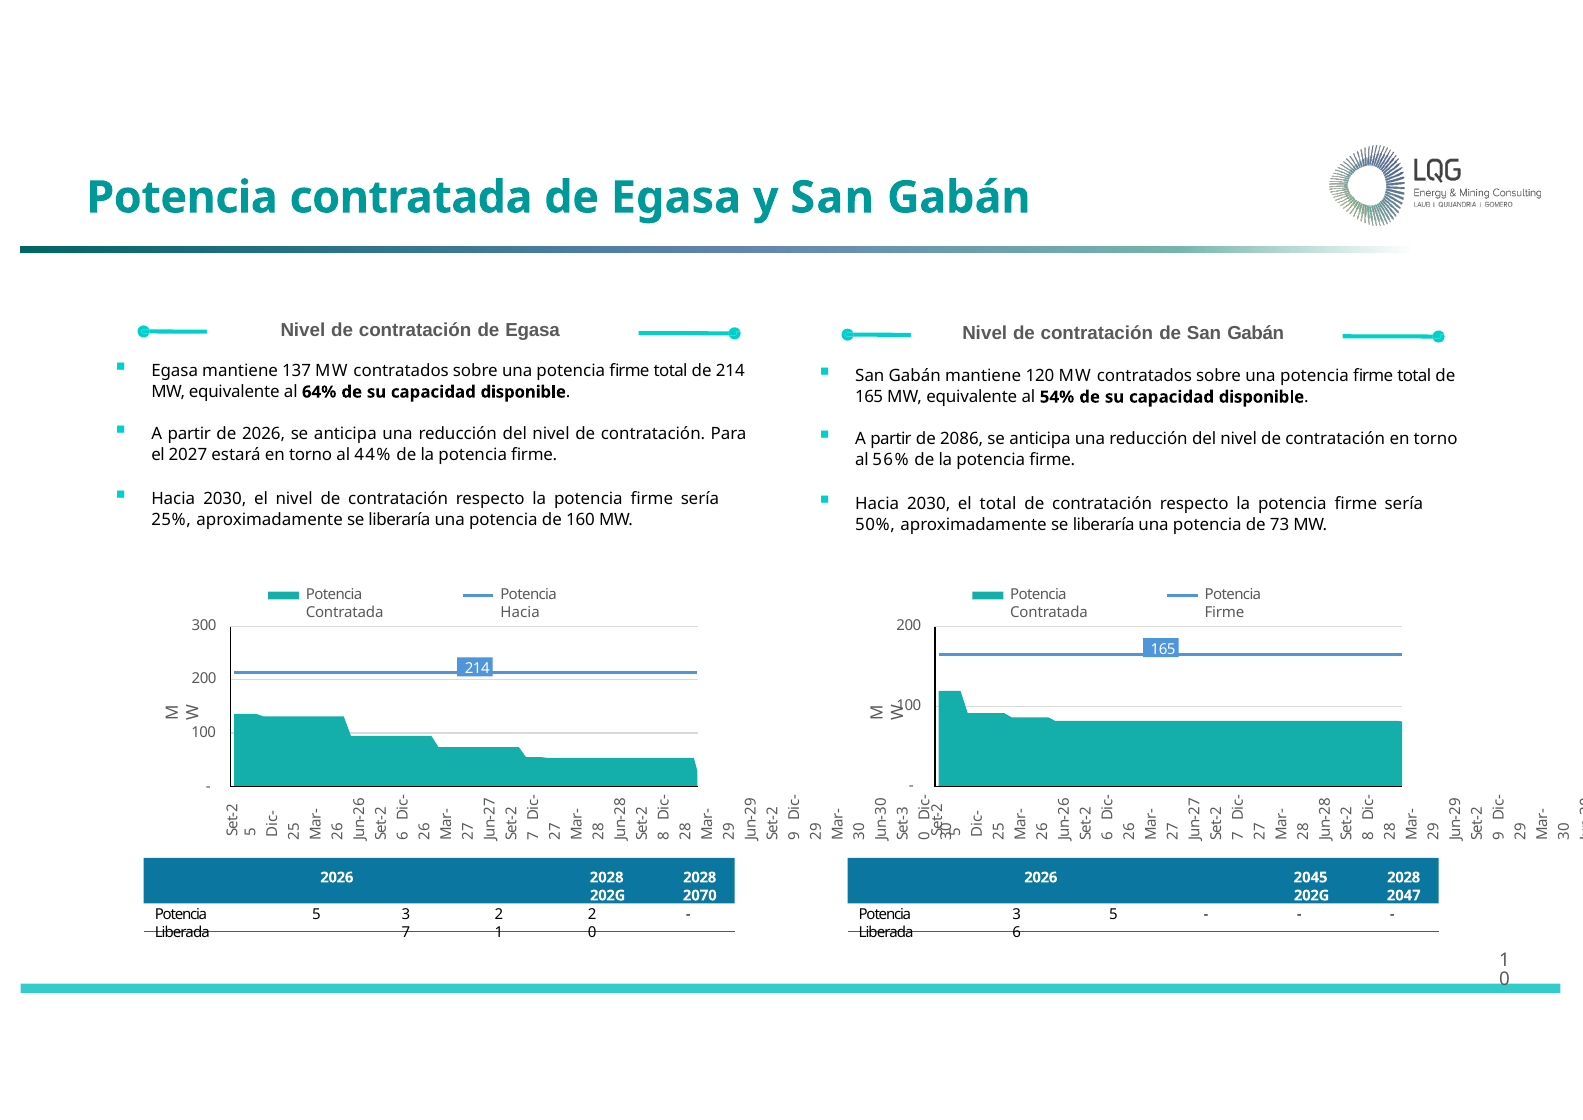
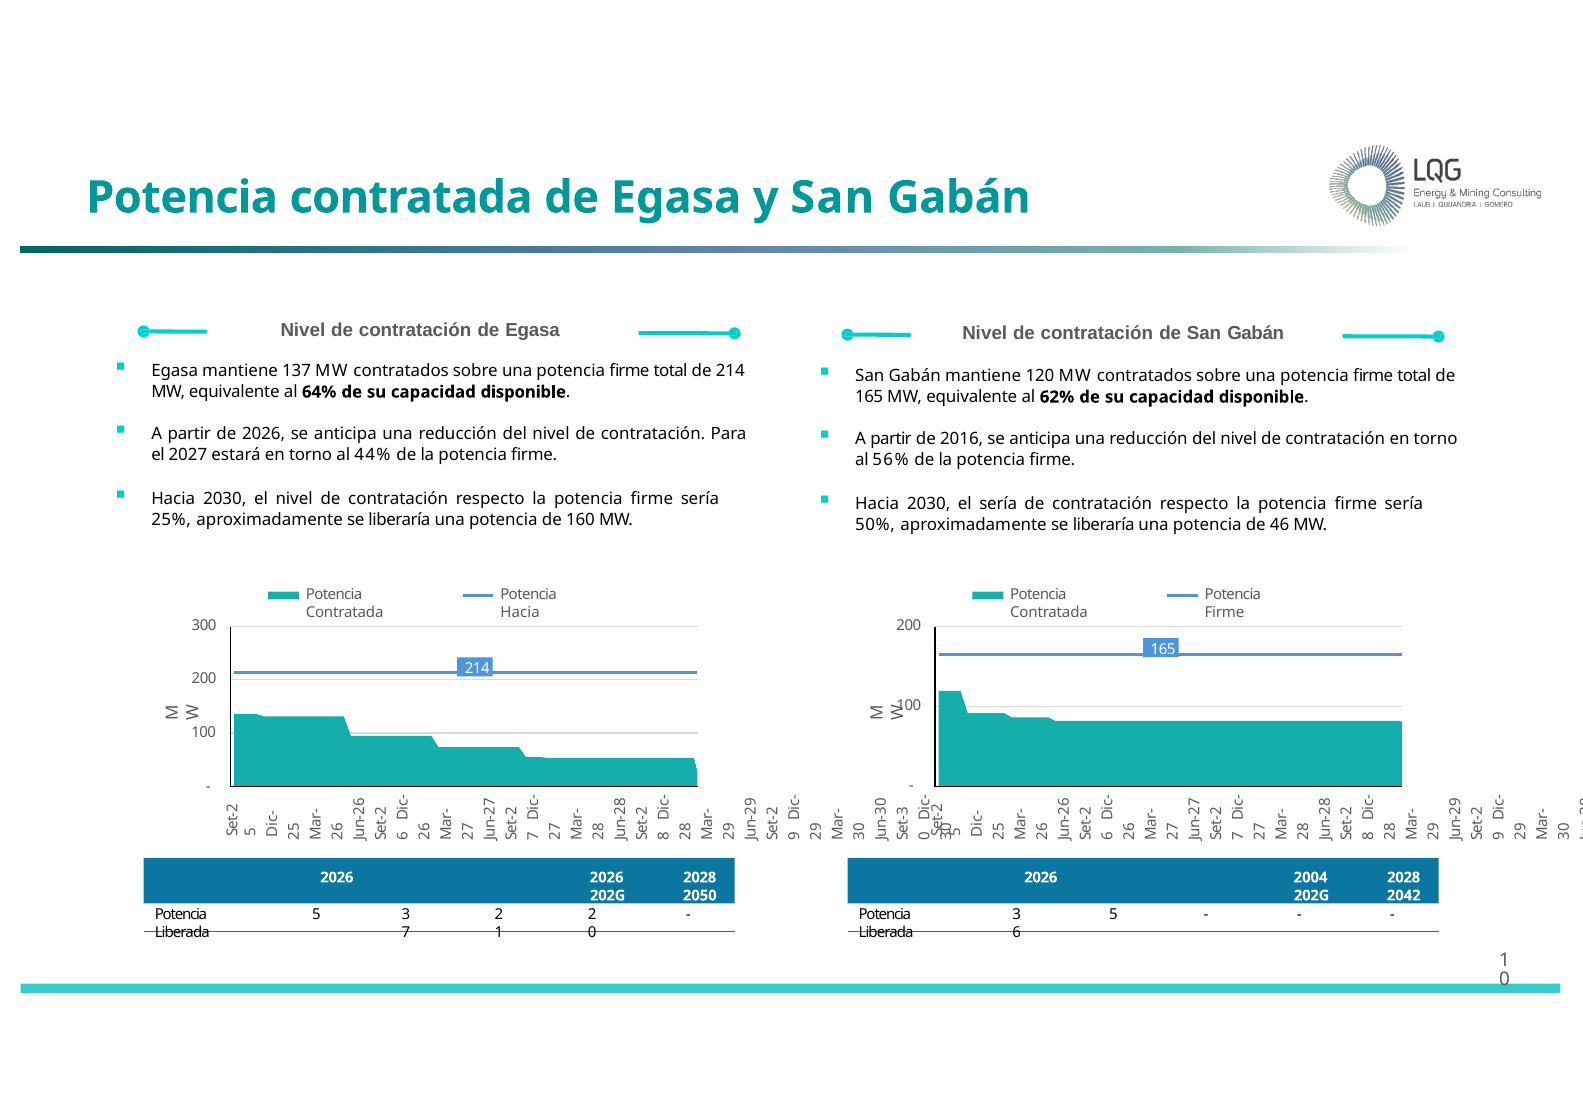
54%: 54% -> 62% (1057, 397)
2086: 2086 -> 2016 (962, 439)
el total: total -> sería (998, 504)
73: 73 -> 46 (1280, 524)
2026 2028: 2028 -> 2026 (607, 877)
2045: 2045 -> 2004 (1311, 877)
2070: 2070 -> 2050 (700, 895)
2047: 2047 -> 2042 (1404, 895)
